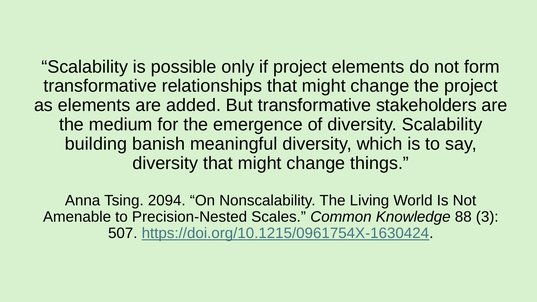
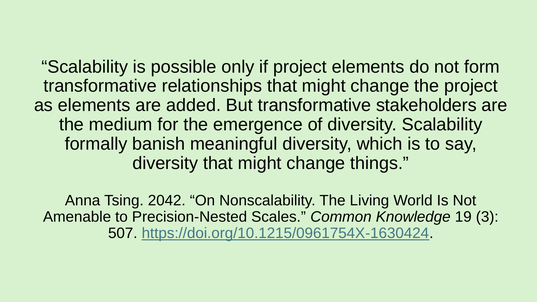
building: building -> formally (96, 144)
2094: 2094 -> 2042 (167, 201)
88: 88 -> 19 (463, 217)
